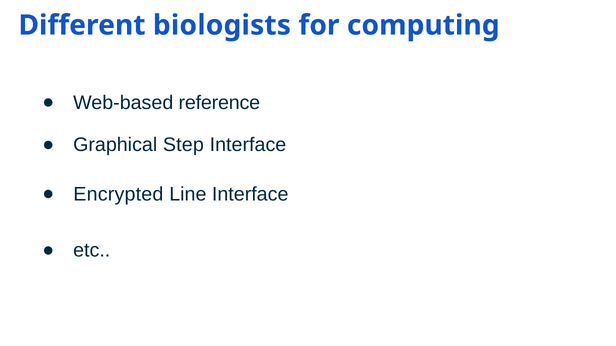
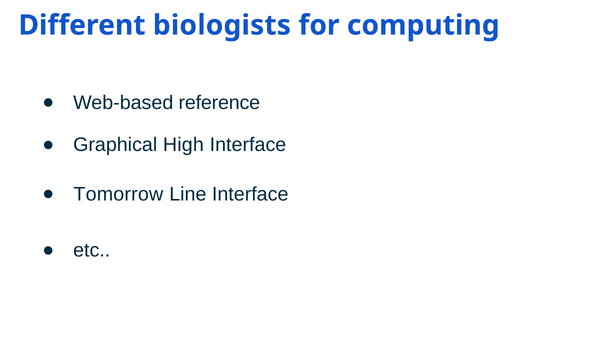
Step: Step -> High (183, 145)
Encrypted: Encrypted -> Tomorrow (118, 195)
